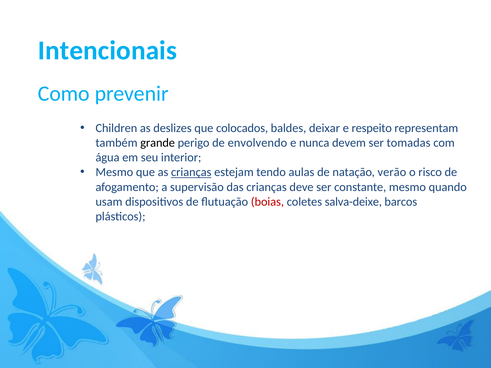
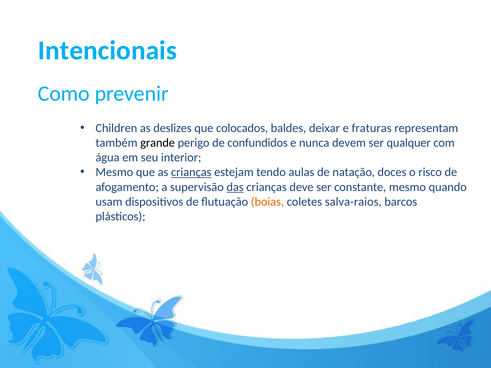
respeito: respeito -> fraturas (372, 128)
envolvendo: envolvendo -> confundidos (258, 143)
tomadas: tomadas -> qualquer (409, 143)
verão: verão -> doces (392, 172)
das underline: none -> present (235, 187)
boias colour: red -> orange (267, 202)
salva-deixe: salva-deixe -> salva-raios (353, 202)
